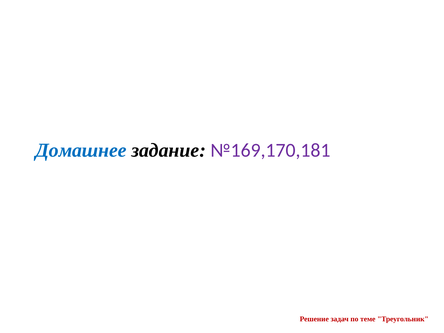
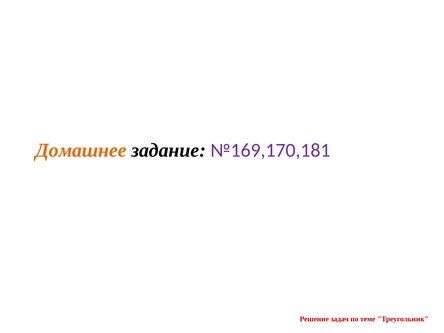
Домашнее colour: blue -> orange (81, 150)
